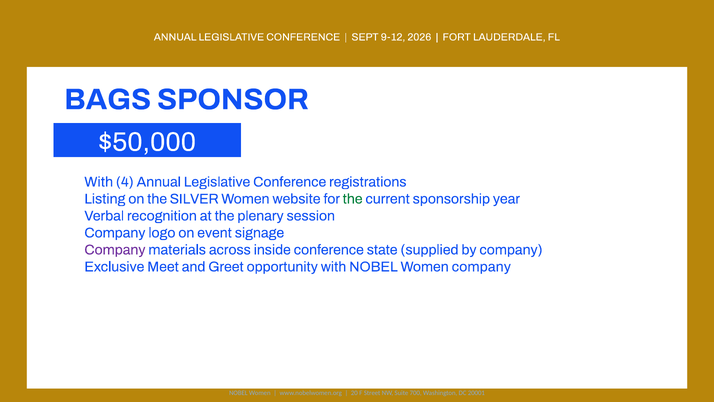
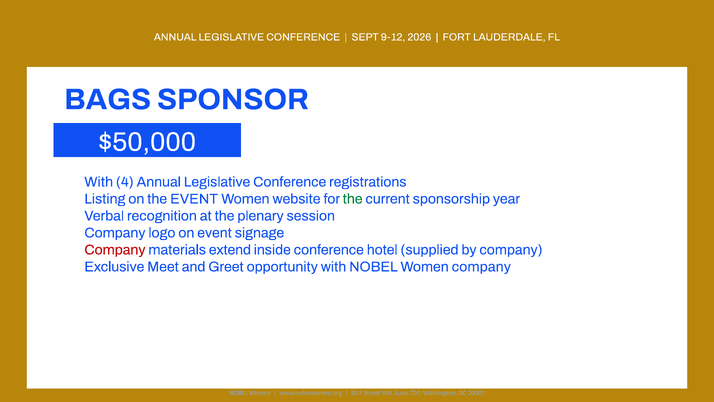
the SILVER: SILVER -> EVENT (194, 199)
Company colour: purple -> red (115, 250)
across: across -> extend (230, 250)
state: state -> hotel (382, 250)
